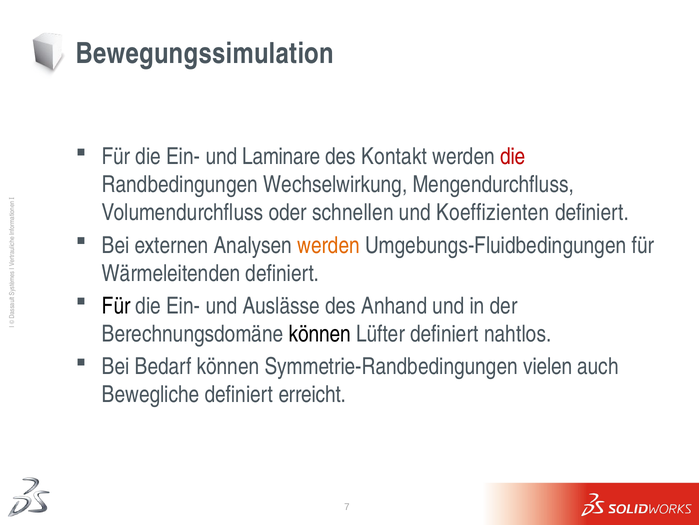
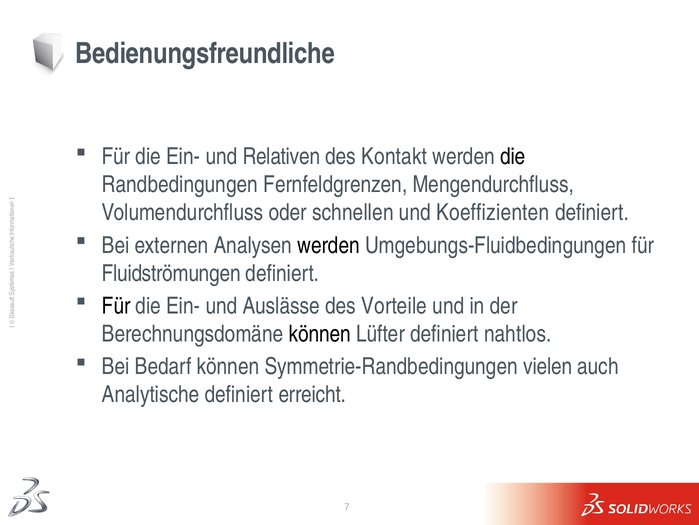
Bewegungssimulation: Bewegungssimulation -> Bedienungsfreundliche (205, 54)
Laminare: Laminare -> Relativen (281, 156)
die colour: red -> black (513, 156)
Wechselwirkung: Wechselwirkung -> Fernfeldgrenzen (335, 184)
werden colour: orange -> black (329, 245)
Wärmeleitenden: Wärmeleitenden -> Fluidströmungen (171, 273)
Anhand: Anhand -> Vorteile (394, 306)
Bewegliche: Bewegliche -> Analytische (151, 394)
